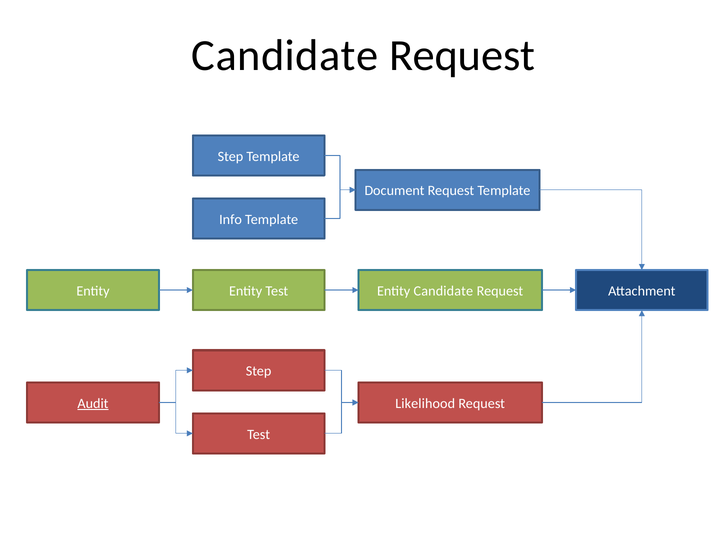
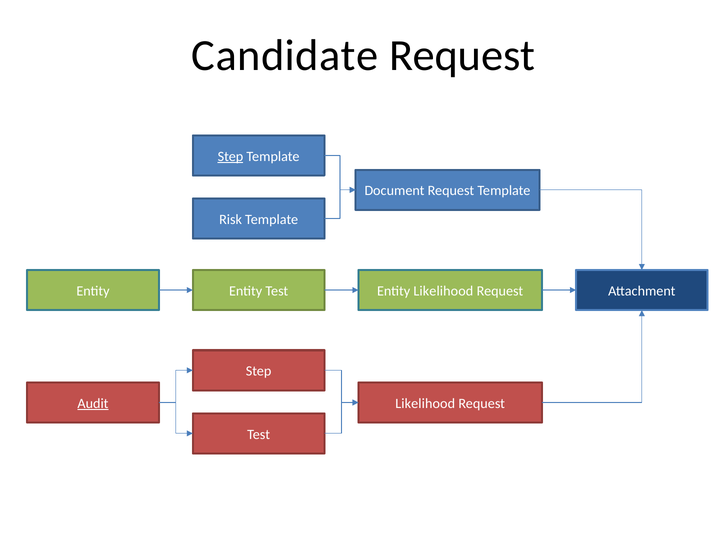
Step underline: none -> present (230, 156)
Info: Info -> Risk (231, 219)
Entity Candidate: Candidate -> Likelihood (443, 291)
